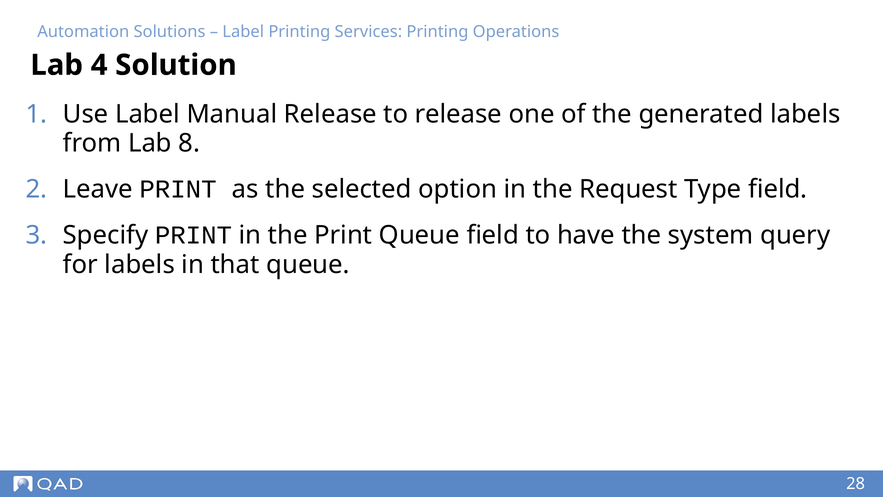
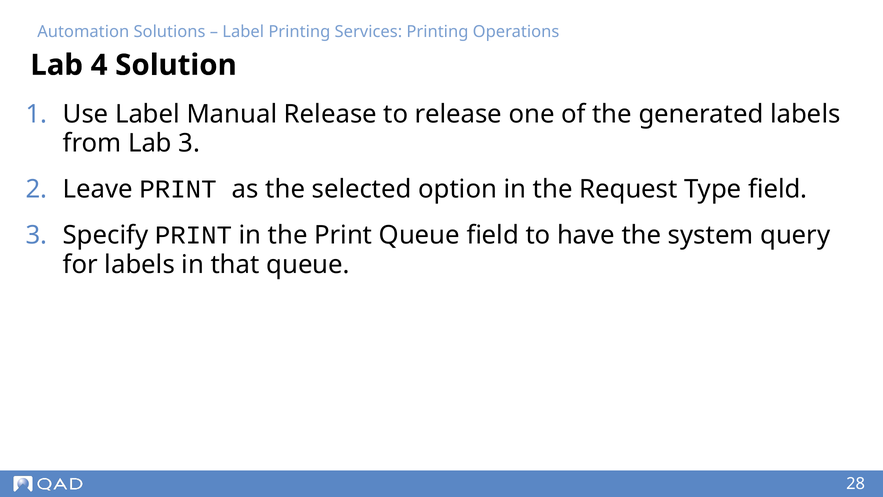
Lab 8: 8 -> 3 (189, 143)
